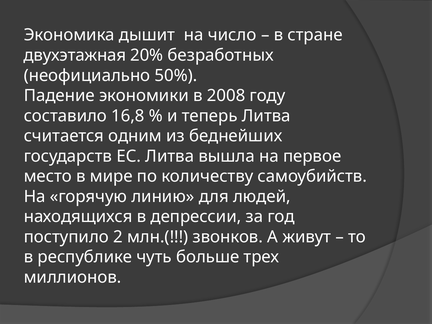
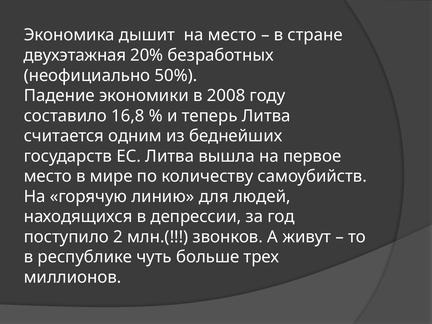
на число: число -> место (232, 35)
